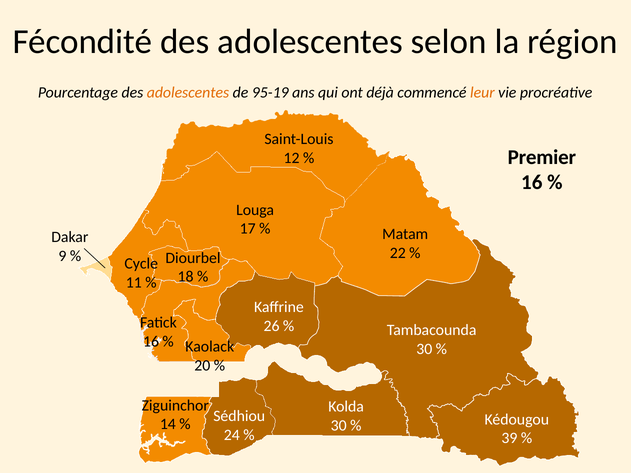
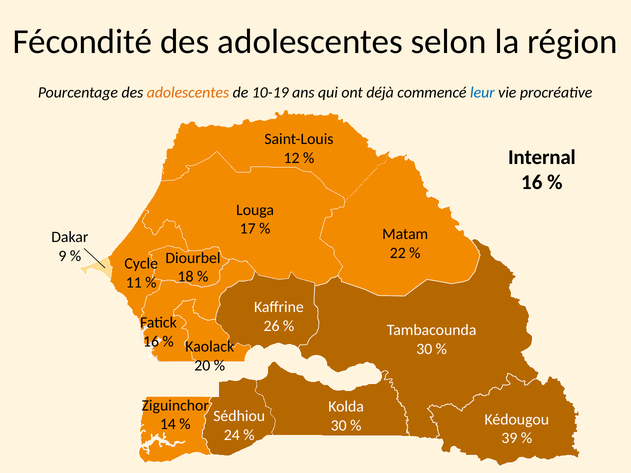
95-19: 95-19 -> 10-19 (270, 93)
leur colour: orange -> blue (482, 93)
Premier: Premier -> Internal (542, 157)
